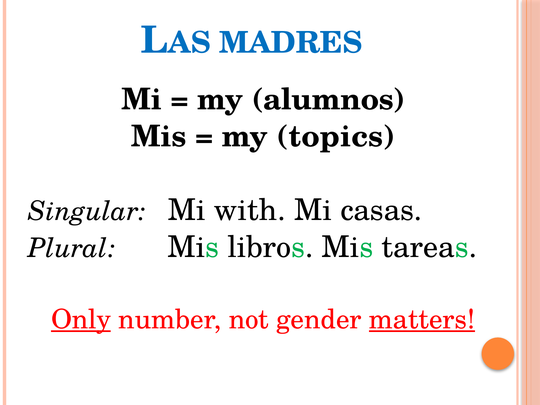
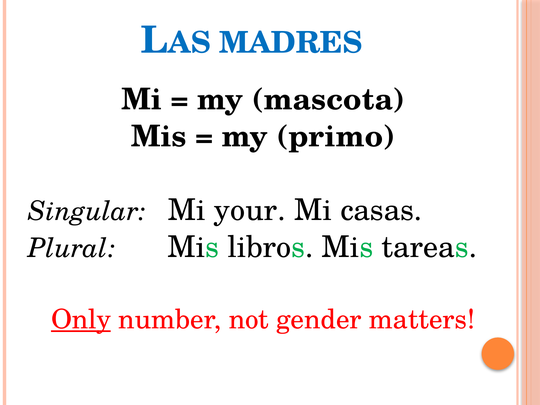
alumnos: alumnos -> mascota (328, 100)
topics: topics -> primo (336, 137)
with: with -> your (250, 210)
matters underline: present -> none (422, 319)
